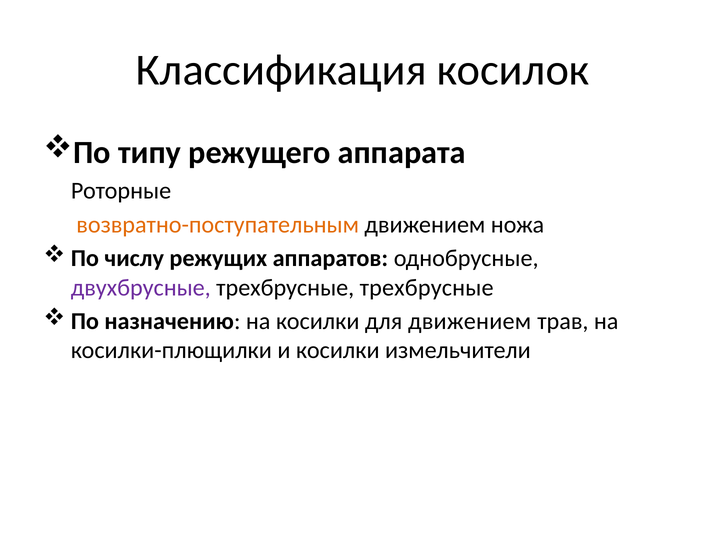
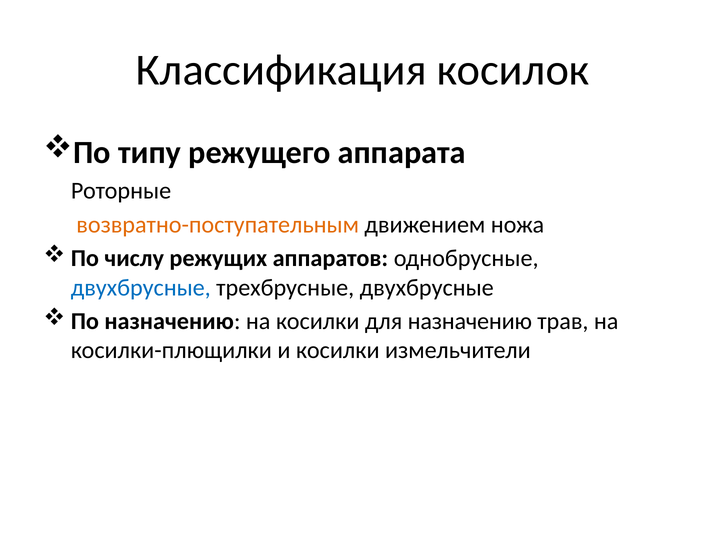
двухбрусные colour: purple -> blue (141, 287)
трехбрусные трехбрусные: трехбрусные -> двухбрусные (427, 287)
для движением: движением -> назначению (470, 321)
